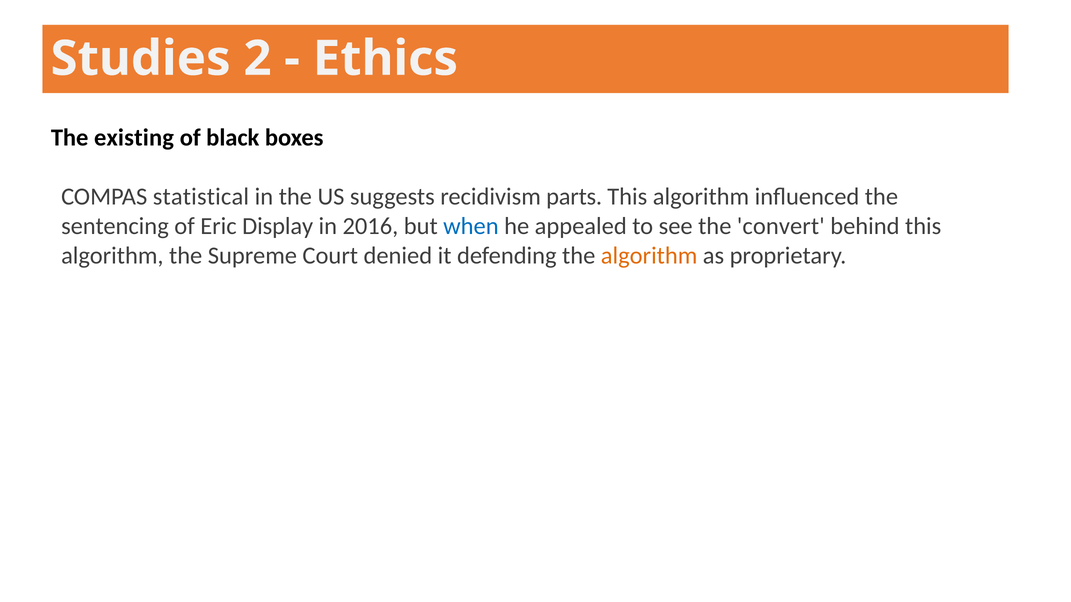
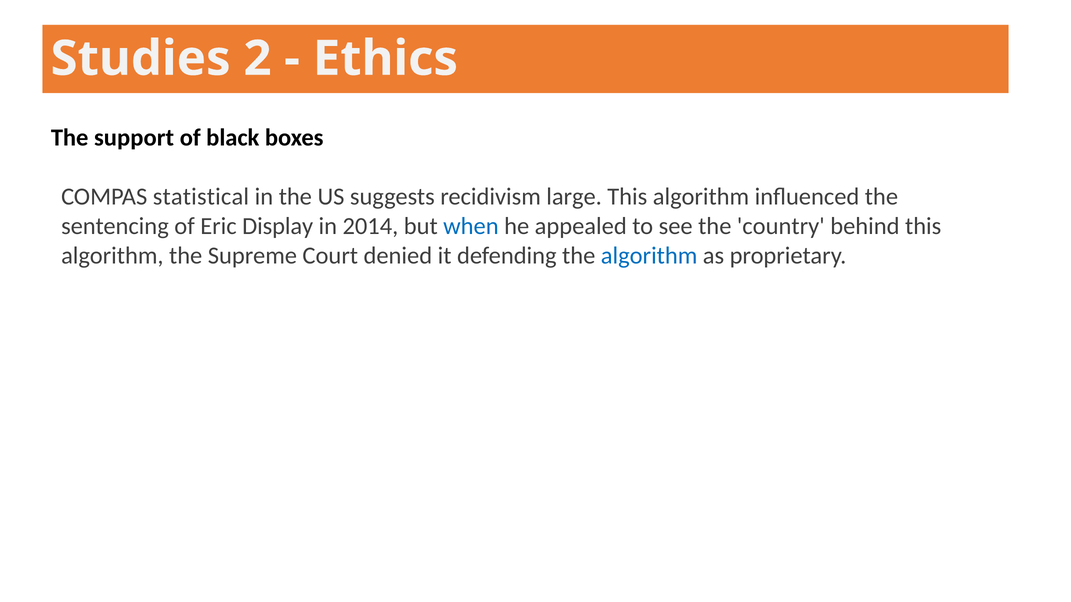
existing: existing -> support (134, 138)
parts: parts -> large (574, 197)
2016: 2016 -> 2014 (370, 226)
convert: convert -> country (781, 226)
algorithm colour: orange -> blue (649, 256)
